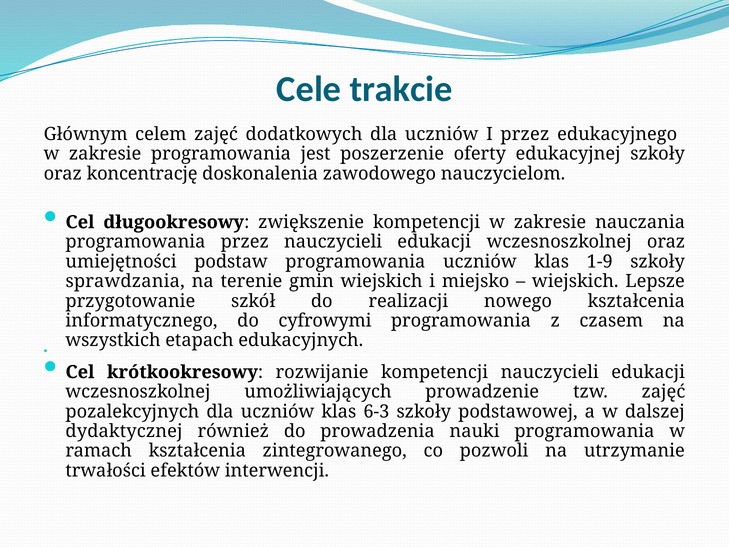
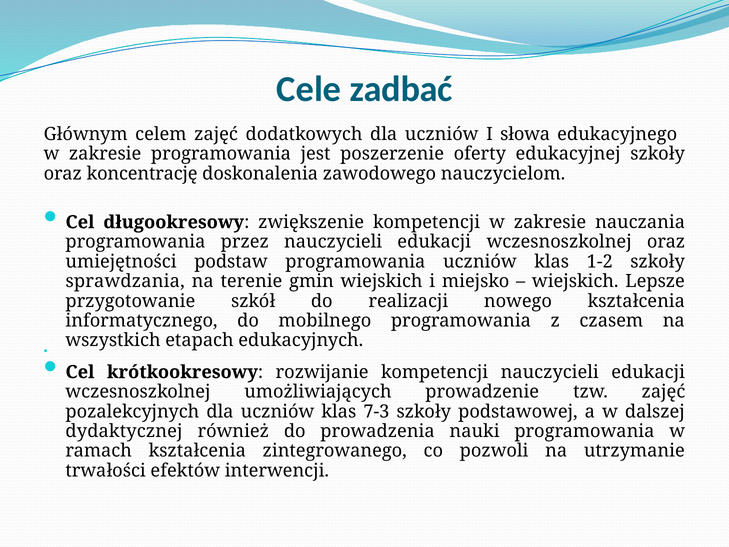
trakcie: trakcie -> zadbać (401, 89)
I przez: przez -> słowa (525, 134)
1-9: 1-9 -> 1-2 (600, 262)
cyfrowymi: cyfrowymi -> mobilnego (325, 321)
6-3: 6-3 -> 7-3 (376, 411)
